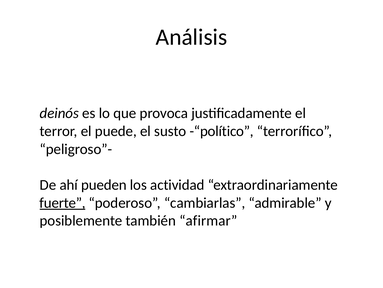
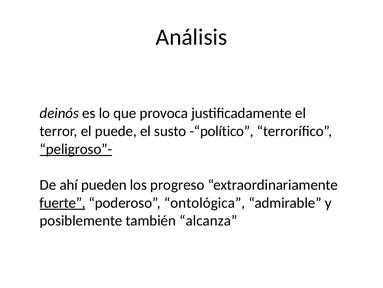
peligroso”- underline: none -> present (76, 149)
actividad: actividad -> progreso (177, 184)
cambiarlas: cambiarlas -> ontológica (205, 202)
afirmar: afirmar -> alcanza (208, 220)
